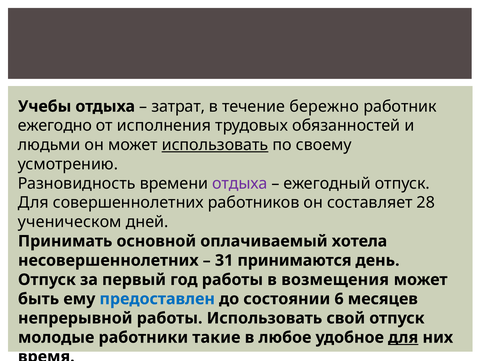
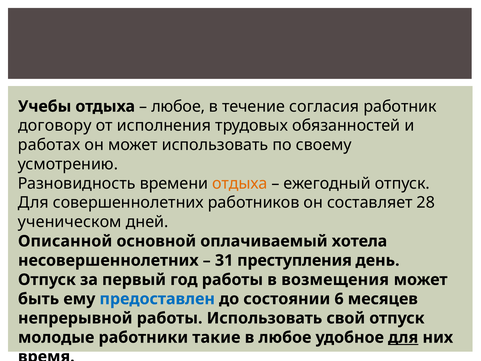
затрат: затрат -> любое (178, 106)
бережно: бережно -> согласия (324, 106)
ежегодно: ежегодно -> договору (55, 126)
людьми: людьми -> работах (49, 145)
использовать underline: present -> none (215, 145)
отдыха colour: purple -> orange (240, 183)
Принимать: Принимать -> Описанной (65, 241)
принимаются: принимаются -> преступления (294, 260)
